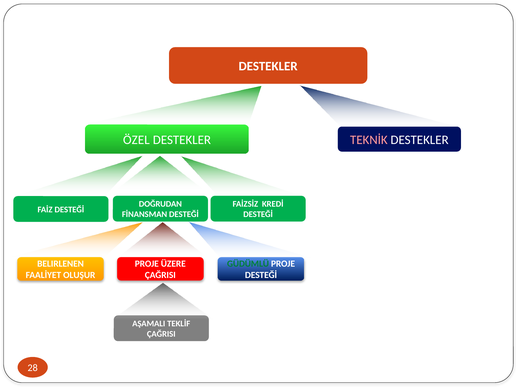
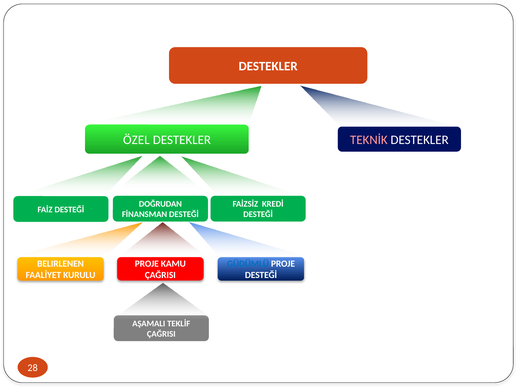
ÜZERE: ÜZERE -> KAMU (173, 264)
GÜDÜMLÜ colour: green -> blue (248, 264)
OLUŞUR: OLUŞUR -> KURULU (79, 275)
